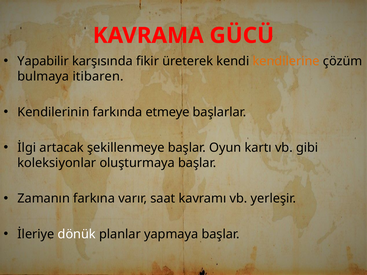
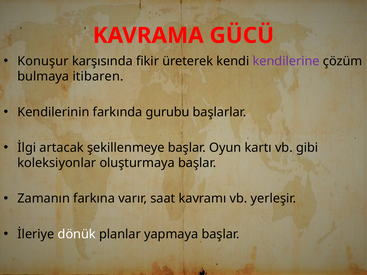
Yapabilir: Yapabilir -> Konuşur (43, 61)
kendilerine colour: orange -> purple (286, 61)
etmeye: etmeye -> gurubu (168, 112)
